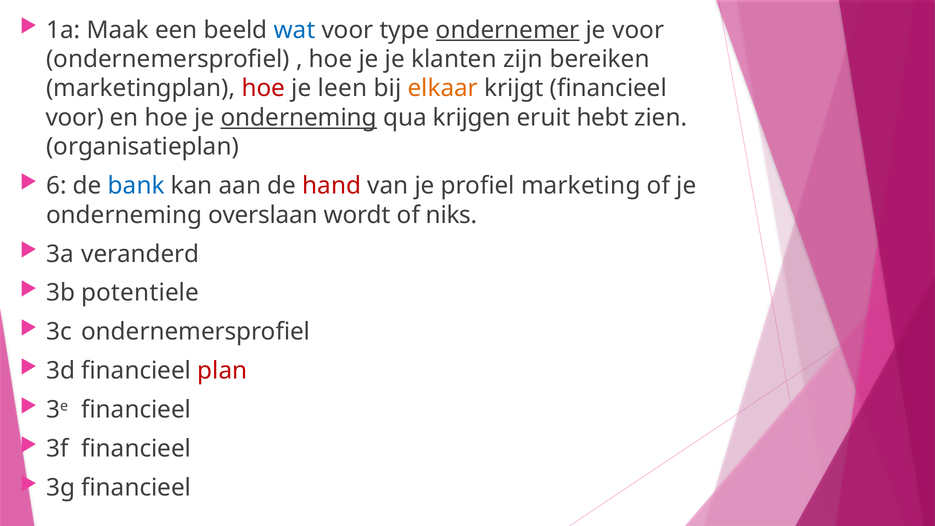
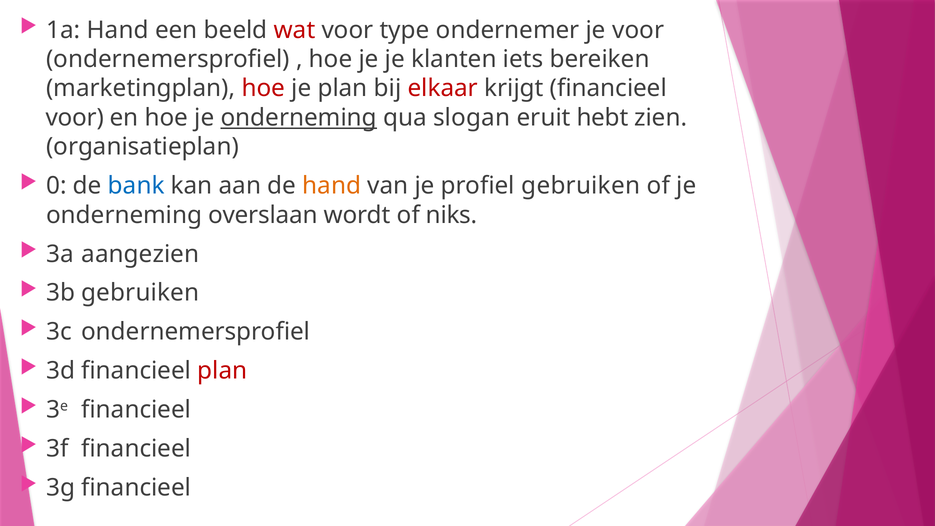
1a Maak: Maak -> Hand (118, 30)
wat colour: blue -> red (295, 30)
ondernemer underline: present -> none (508, 30)
zijn: zijn -> iets (523, 59)
je leen: leen -> plan (343, 88)
elkaar colour: orange -> red (443, 88)
krijgen: krijgen -> slogan (472, 118)
6: 6 -> 0 (56, 186)
hand colour: red -> orange (332, 186)
profiel marketing: marketing -> gebruiken (581, 186)
veranderd: veranderd -> aangezien (140, 254)
3b potentiele: potentiele -> gebruiken (140, 293)
